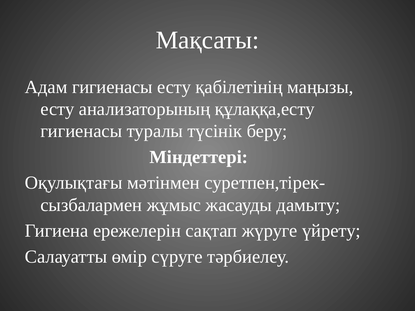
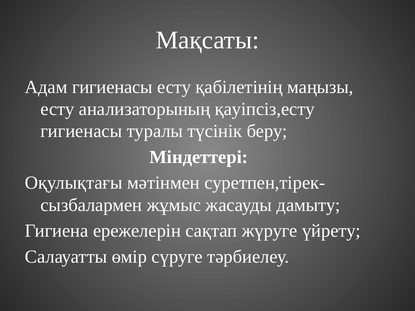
құлаққа,есту: құлаққа,есту -> қауіпсіз,есту (265, 109)
